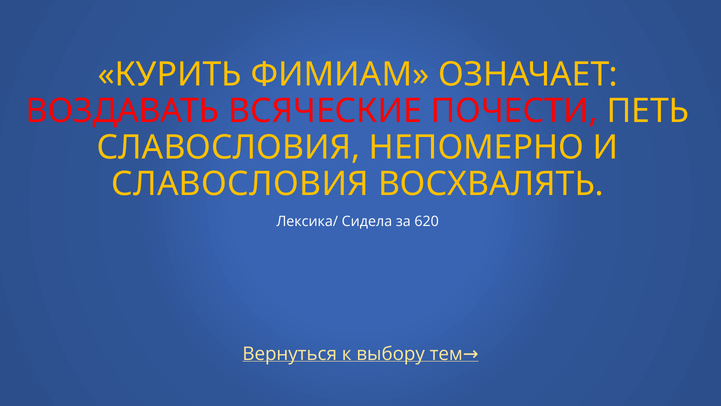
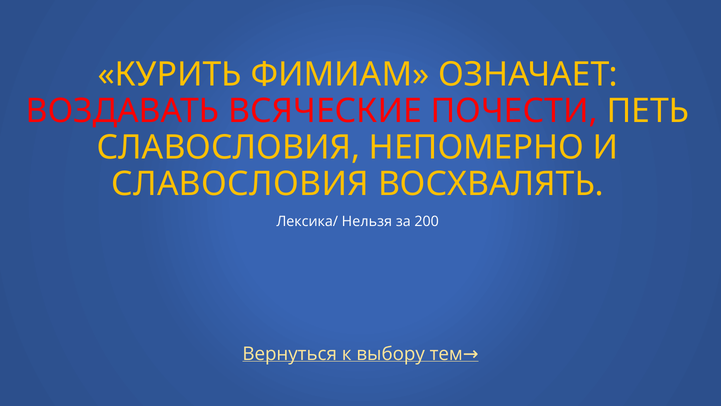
Сидела: Сидела -> Нельзя (367, 221)
620: 620 -> 200 (427, 221)
